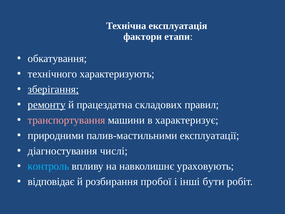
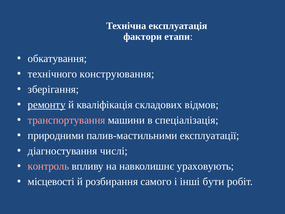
характеризують: характеризують -> конструювання (117, 74)
зберігання underline: present -> none (53, 89)
працездатна: працездатна -> кваліфікація (105, 105)
правил: правил -> відмов (202, 105)
характеризує: характеризує -> спеціалізація (187, 120)
контроль colour: light blue -> pink (48, 166)
відповідає: відповідає -> місцевості (51, 181)
пробої: пробої -> самого (156, 181)
